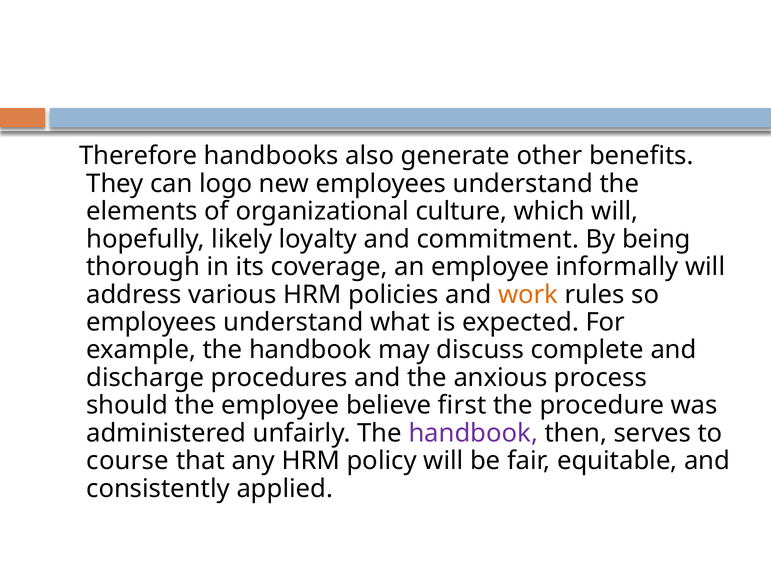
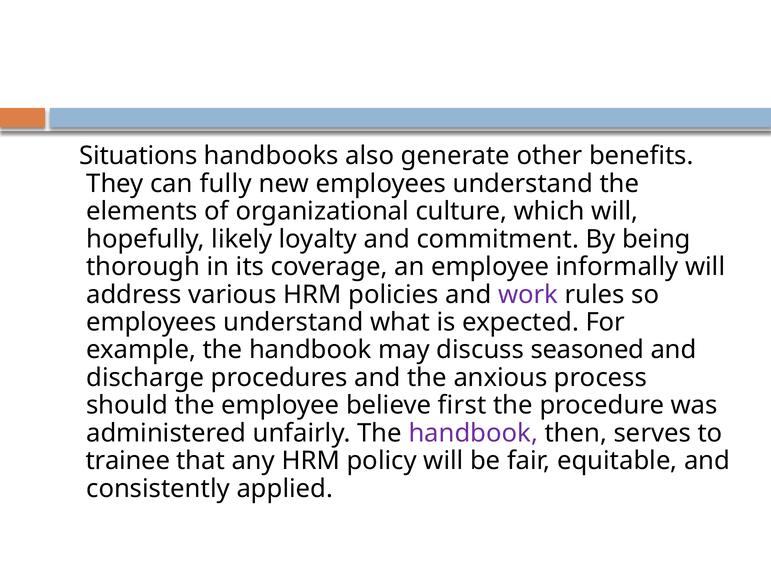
Therefore: Therefore -> Situations (138, 156)
logo: logo -> fully (226, 184)
work colour: orange -> purple (528, 295)
complete: complete -> seasoned (587, 350)
course: course -> trainee (128, 461)
